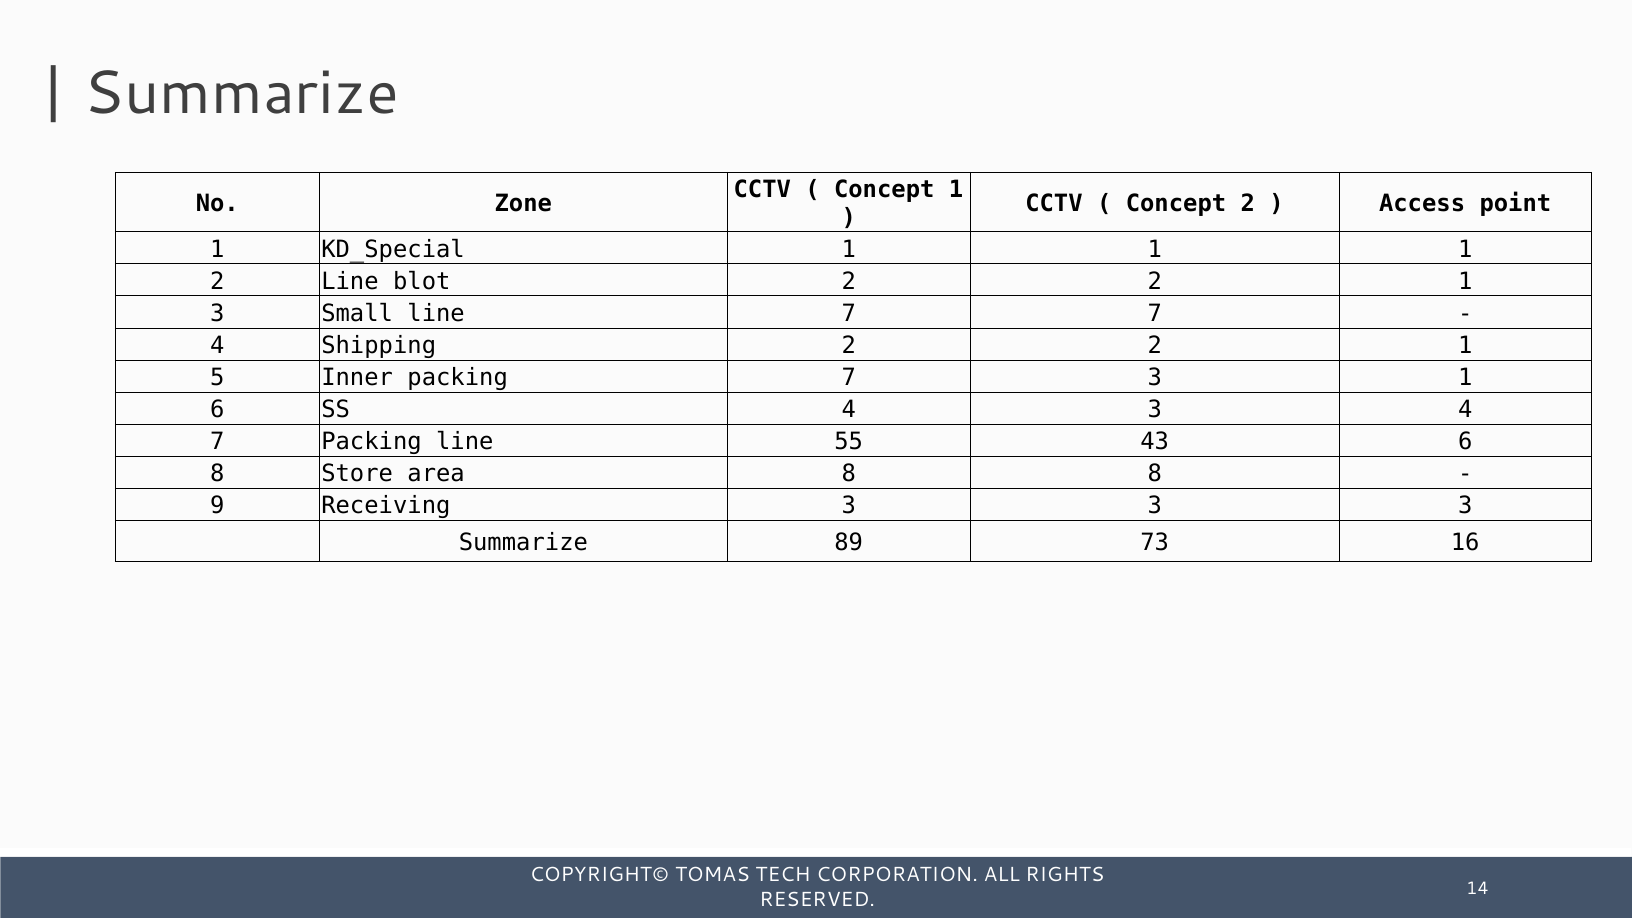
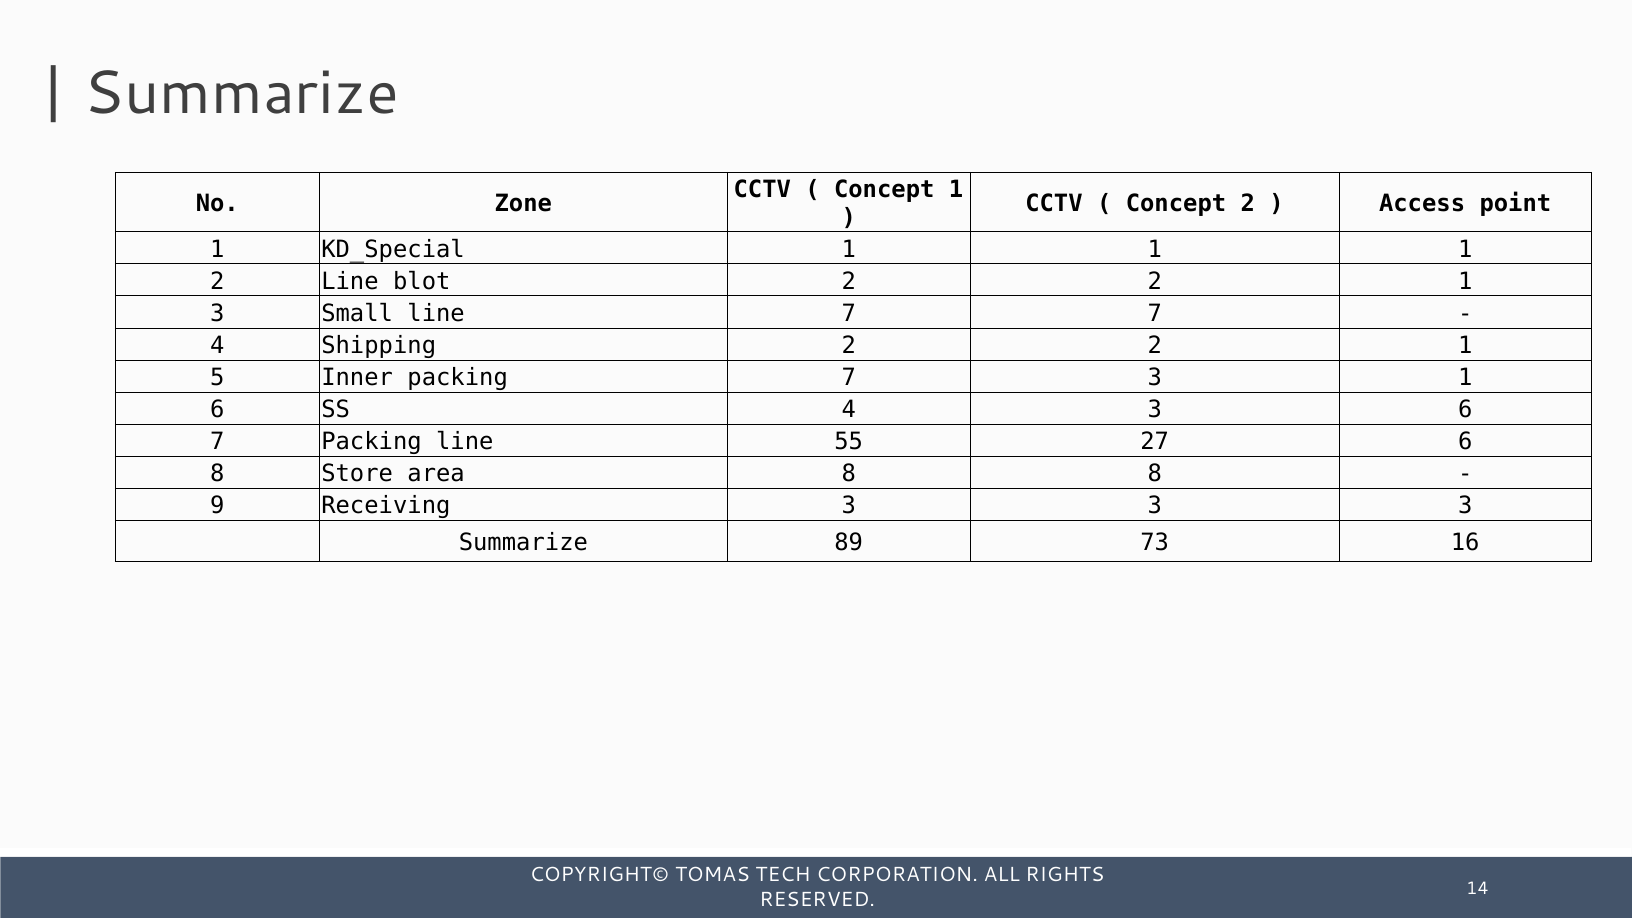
3 4: 4 -> 6 (1465, 410)
43: 43 -> 27 (1155, 442)
